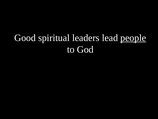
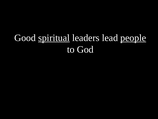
spiritual underline: none -> present (54, 38)
